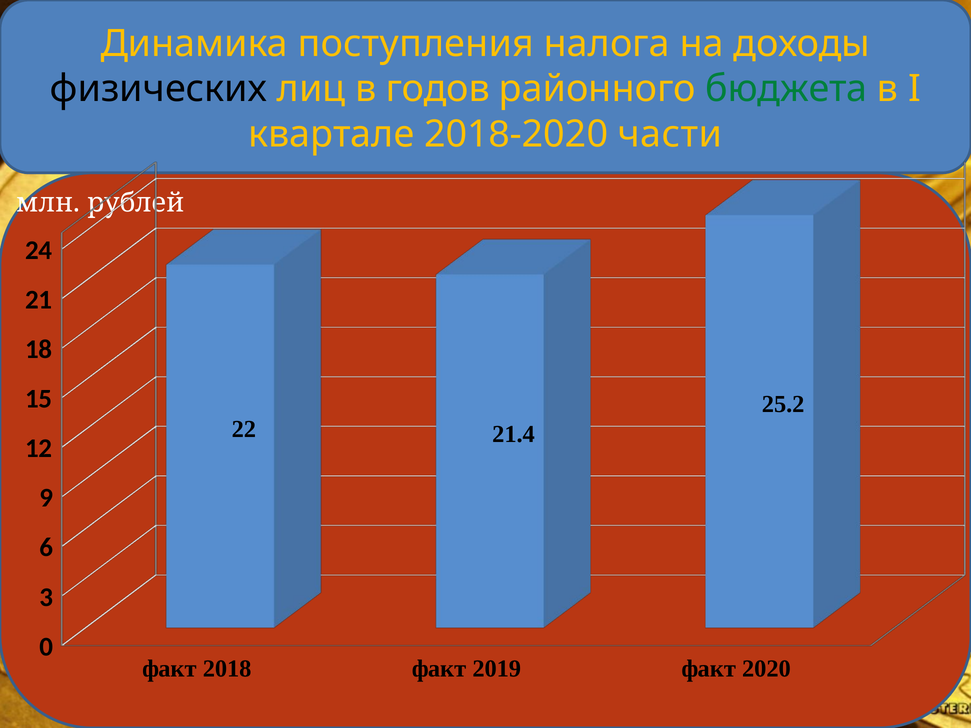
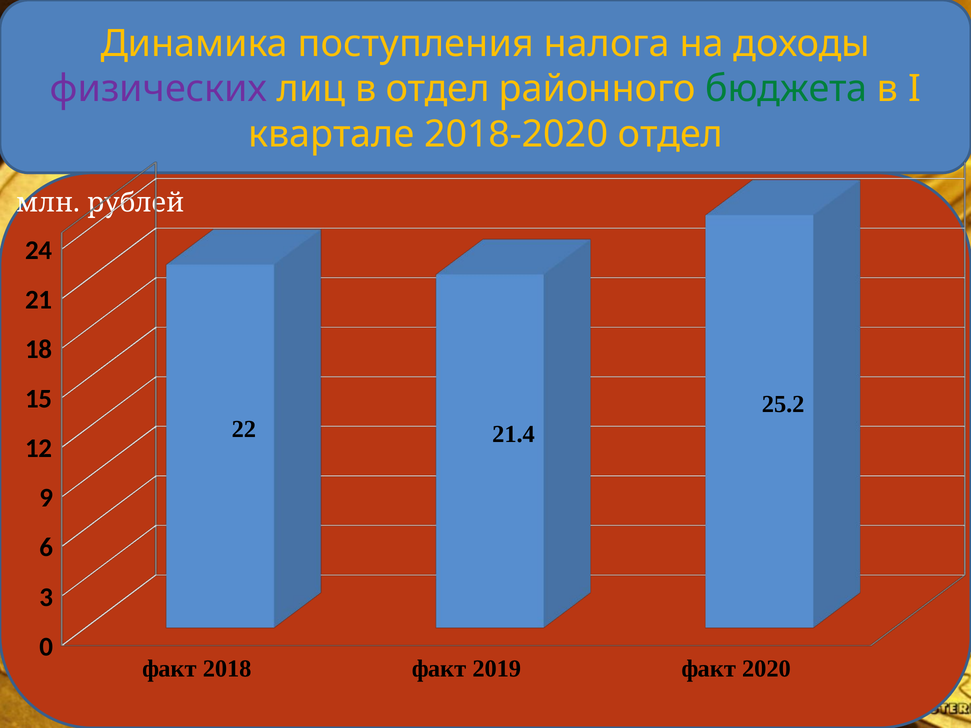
физических colour: black -> purple (158, 89)
в годов: годов -> отдел (438, 89)
части: части -> отдел (670, 134)
